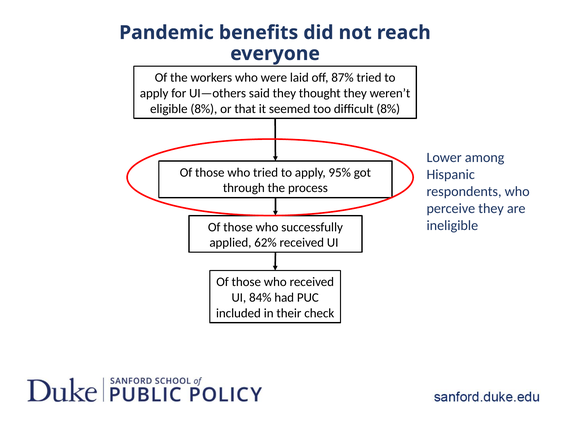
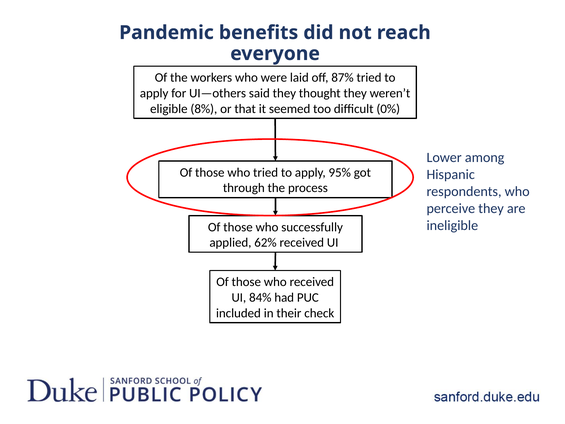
difficult 8%: 8% -> 0% (388, 109)
